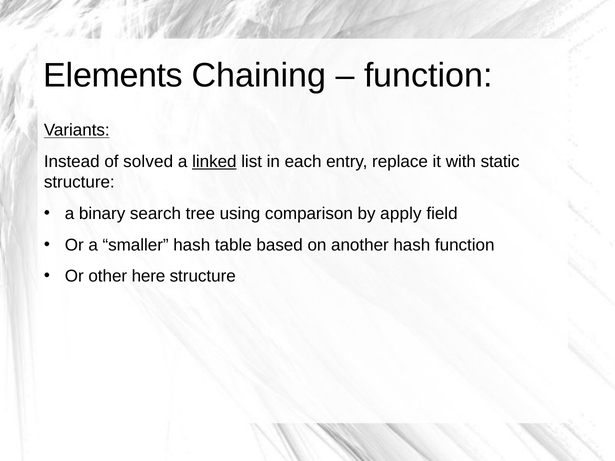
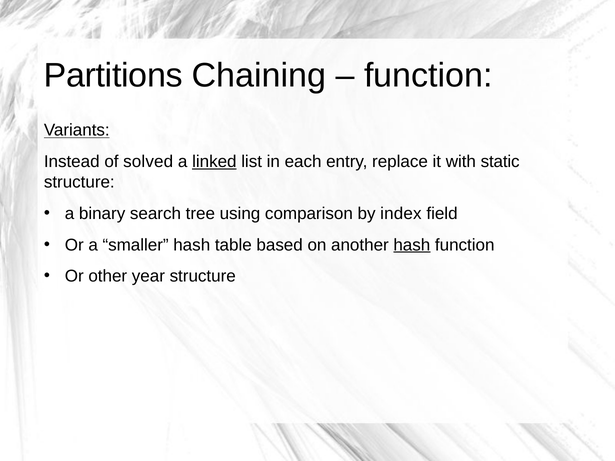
Elements: Elements -> Partitions (113, 75)
apply: apply -> index (401, 214)
hash underline: none -> present (412, 245)
here: here -> year (148, 276)
